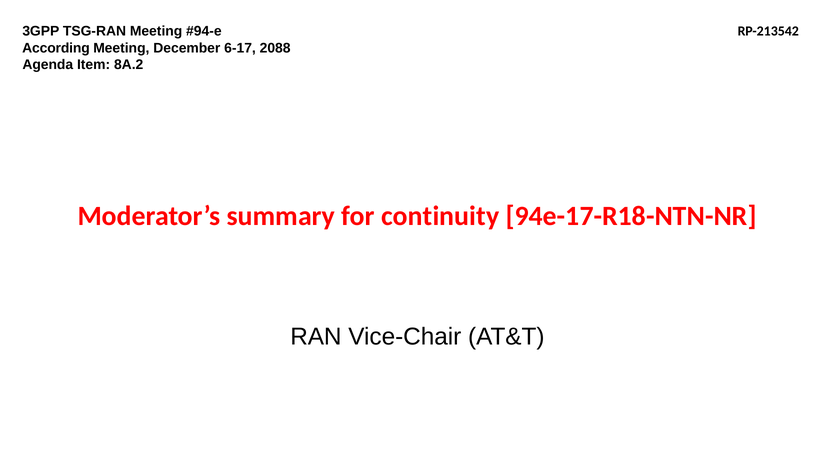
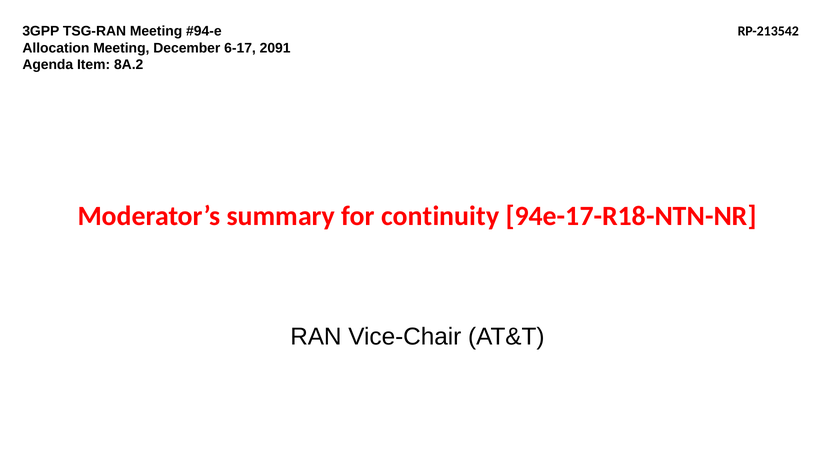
According: According -> Allocation (56, 48)
2088: 2088 -> 2091 (275, 48)
